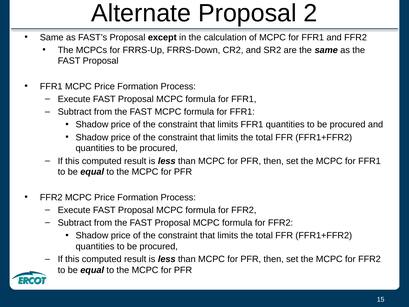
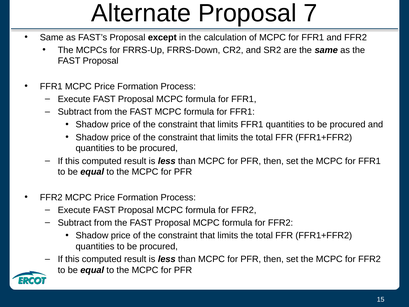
2: 2 -> 7 (311, 13)
